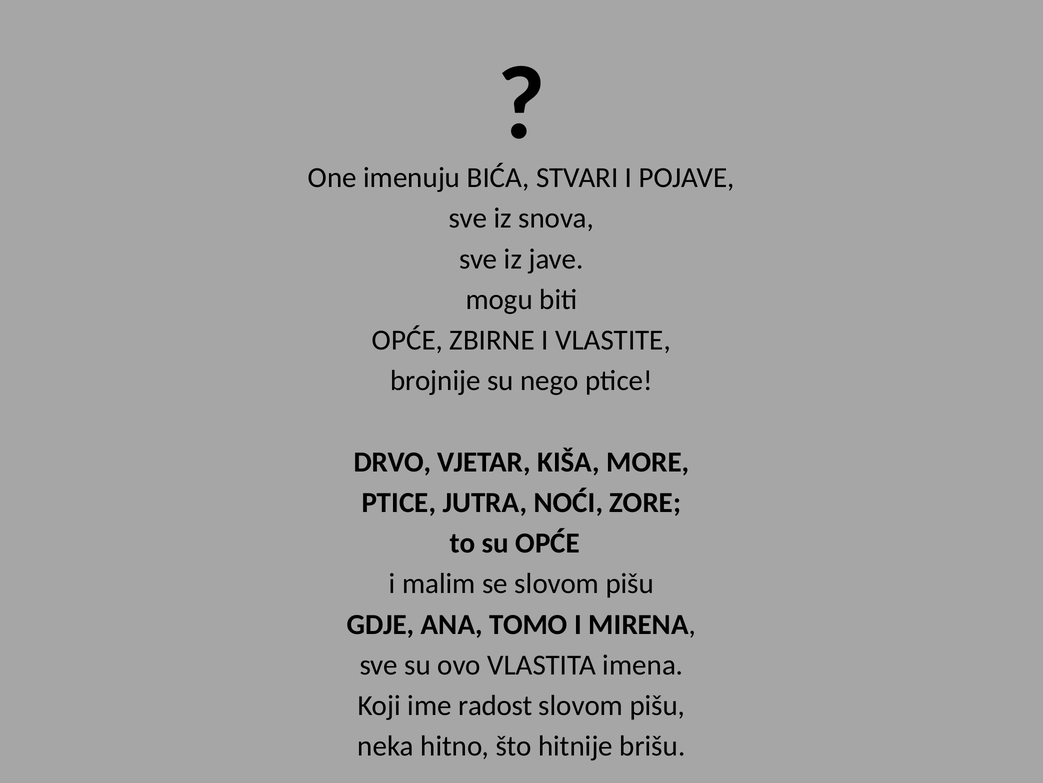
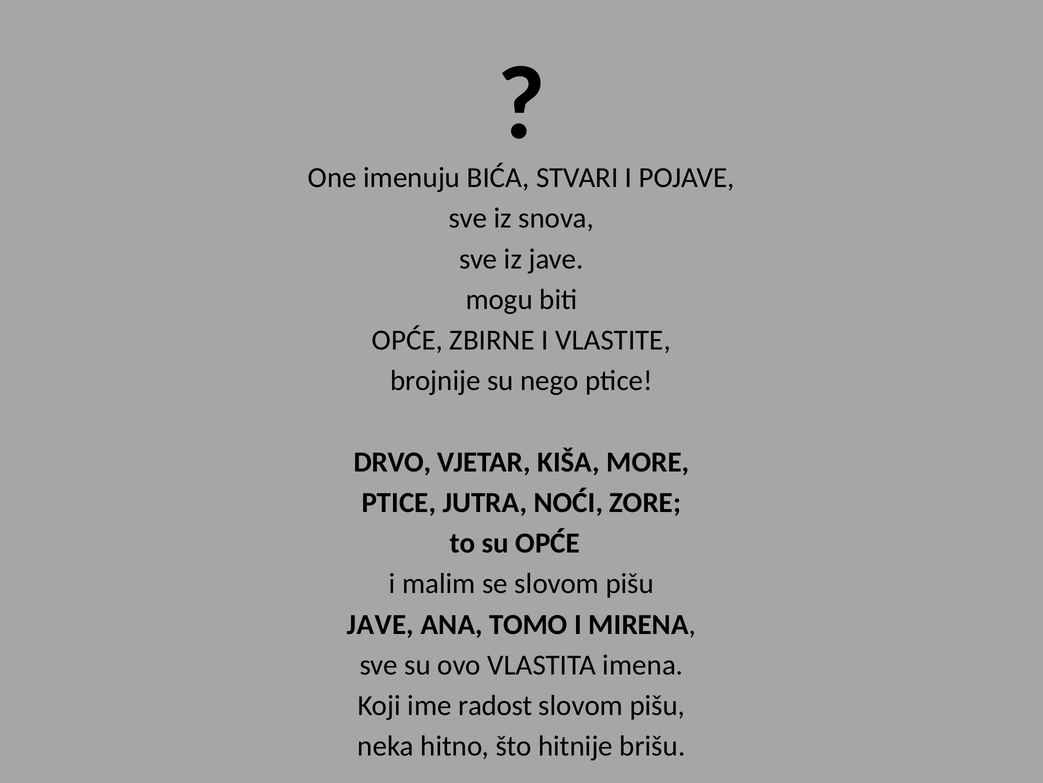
GDJE: GDJE -> JAVE (380, 624)
